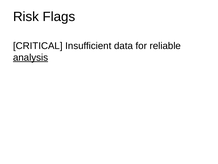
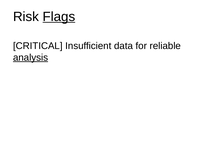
Flags underline: none -> present (59, 17)
